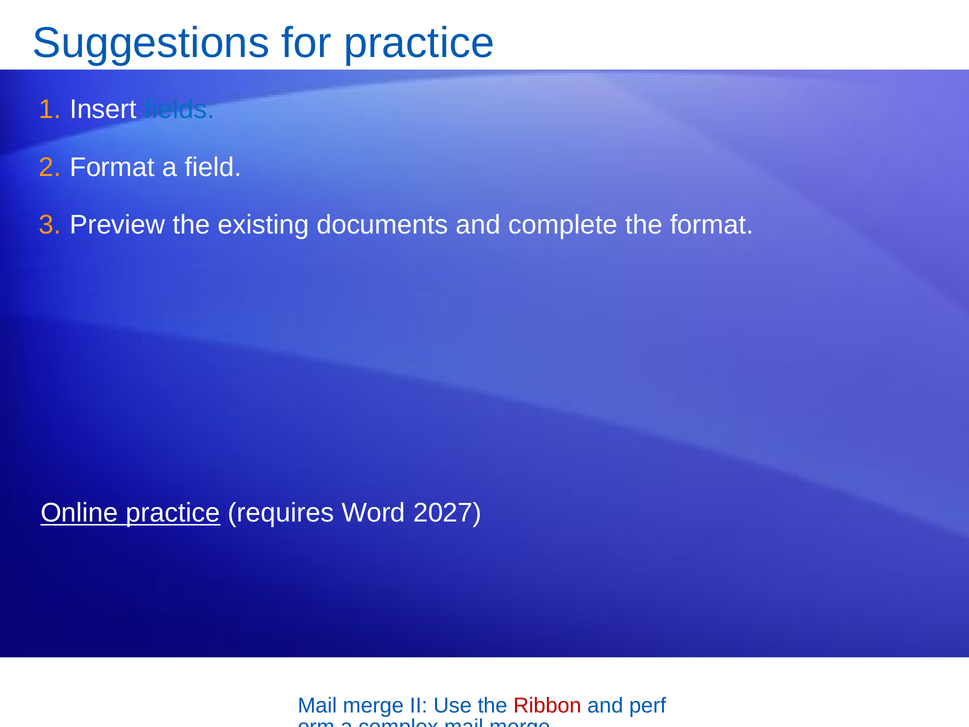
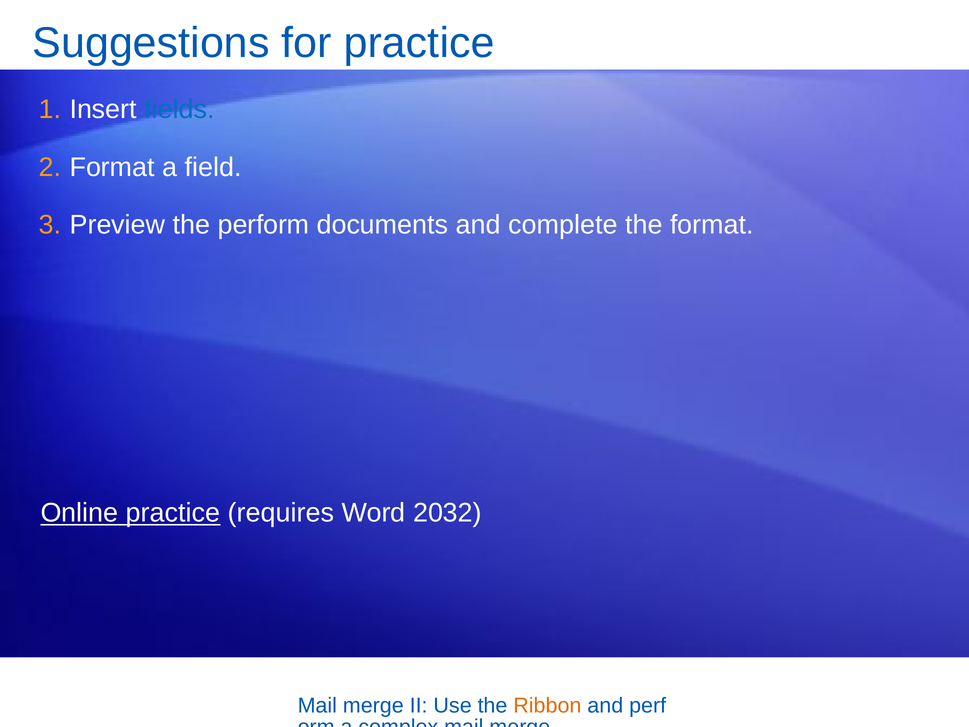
existing: existing -> perform (264, 225)
2027: 2027 -> 2032 (447, 513)
Ribbon colour: red -> orange (547, 705)
